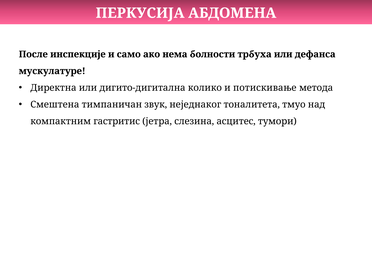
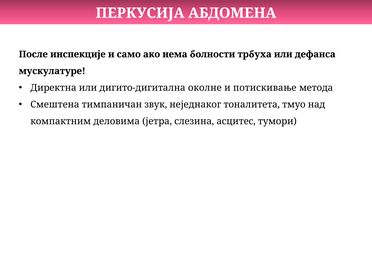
колико: колико -> околне (205, 88)
гастритис: гастритис -> деловима (117, 121)
